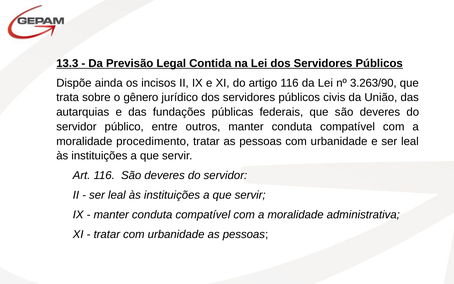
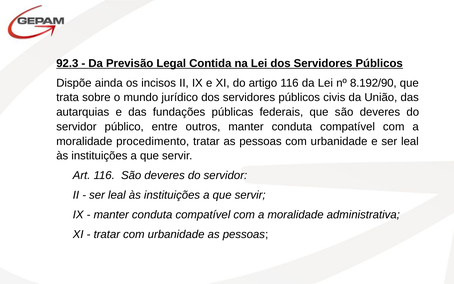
13.3: 13.3 -> 92.3 (67, 63)
3.263/90: 3.263/90 -> 8.192/90 (373, 83)
gênero: gênero -> mundo (141, 97)
